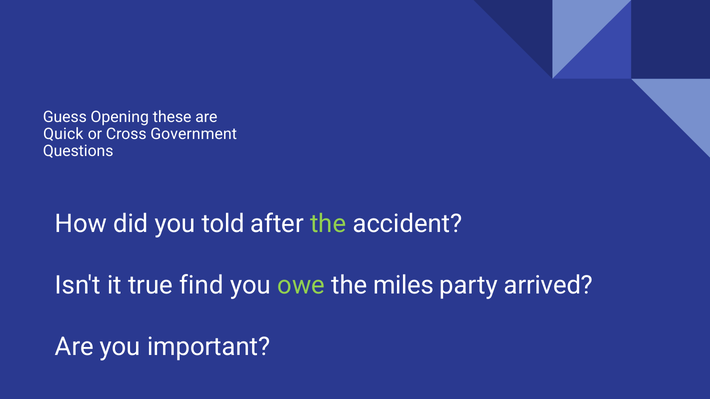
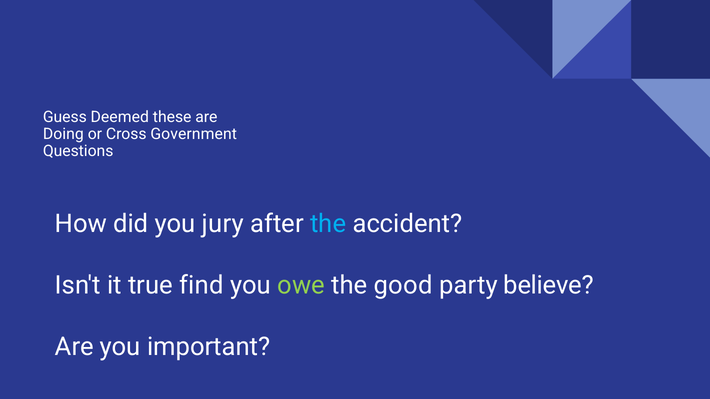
Opening: Opening -> Deemed (120, 117)
Quick: Quick -> Doing (63, 134)
told: told -> jury (223, 224)
the colour: light green -> light blue (328, 224)
miles: miles -> good (403, 286)
arrived: arrived -> believe (549, 286)
